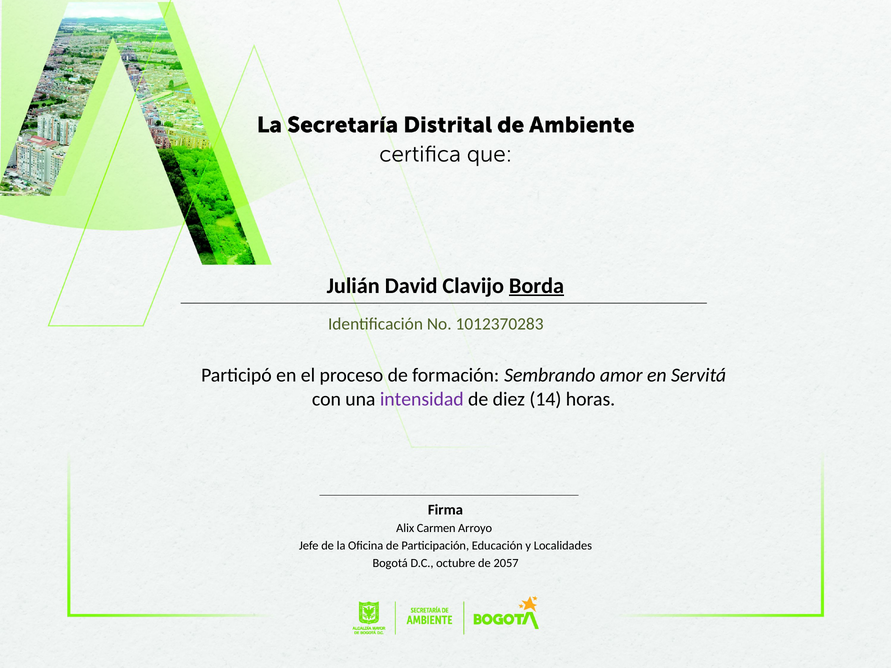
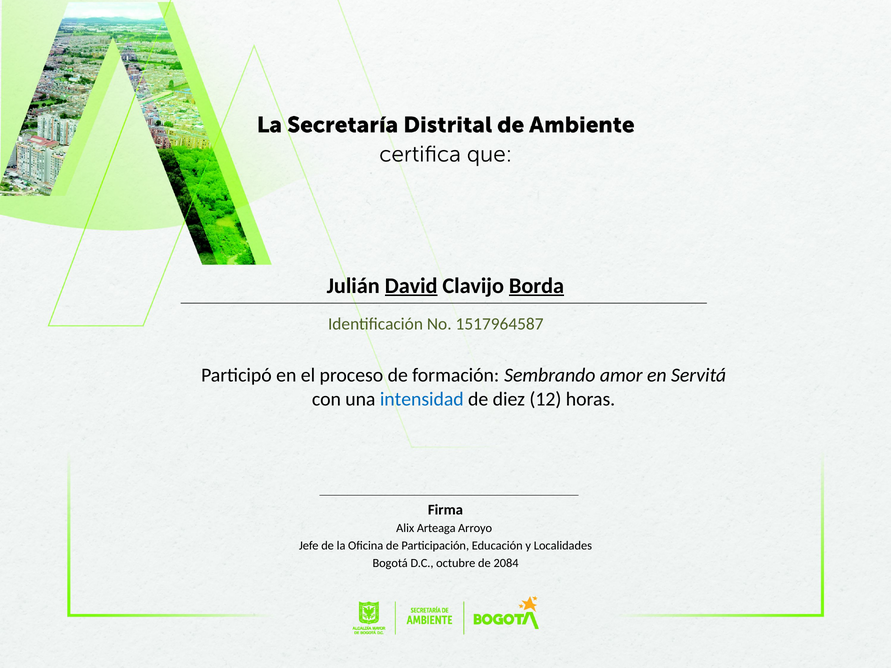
David underline: none -> present (411, 286)
1012370283: 1012370283 -> 1517964587 (500, 324)
intensidad colour: purple -> blue (422, 399)
14: 14 -> 12 (545, 399)
Carmen: Carmen -> Arteaga (436, 529)
2057: 2057 -> 2084 (506, 563)
